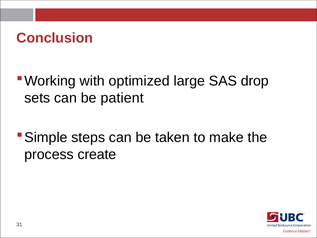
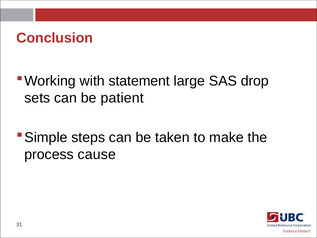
optimized: optimized -> statement (139, 81)
create: create -> cause (97, 154)
